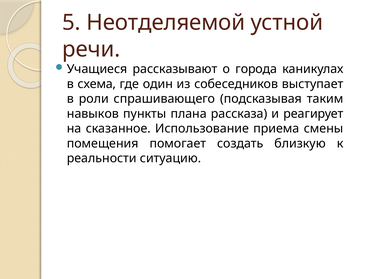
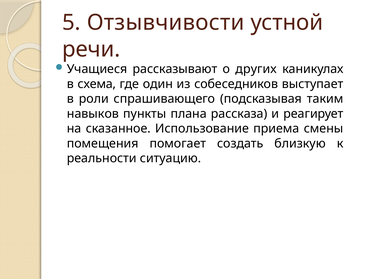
Неотделяемой: Неотделяемой -> Отзывчивости (166, 23)
города: города -> других (256, 69)
